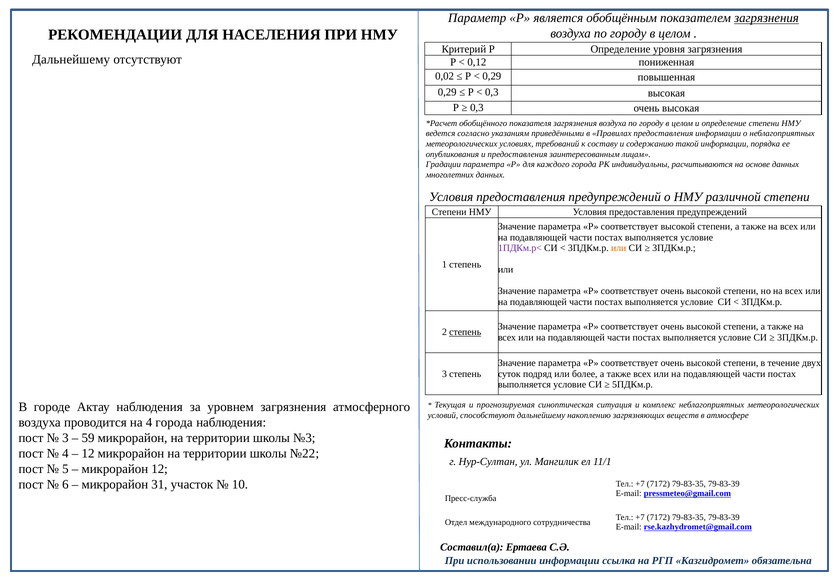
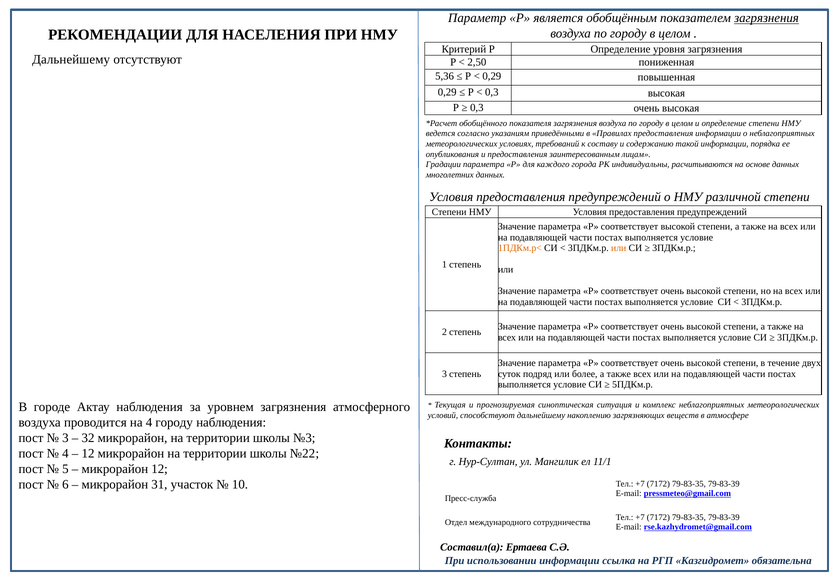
0,12: 0,12 -> 2,50 (477, 62)
0,02: 0,02 -> 5,36 (445, 76)
1ПДКм.р< colour: purple -> orange (520, 248)
степень underline: present -> none (465, 332)
4 города: города -> городу (174, 423)
59: 59 -> 32 (88, 438)
